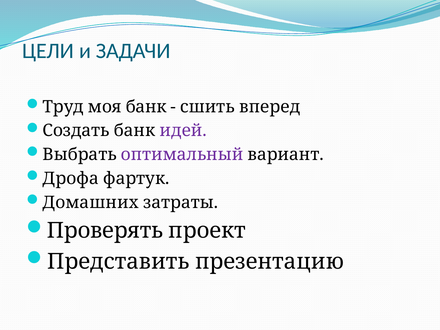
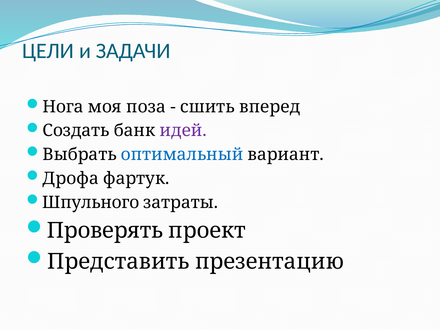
Труд: Труд -> Нога (63, 107)
моя банк: банк -> поза (146, 107)
оптимальный colour: purple -> blue (182, 155)
Домашних: Домашних -> Шпульного (91, 202)
